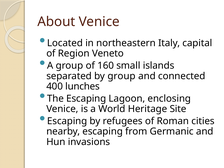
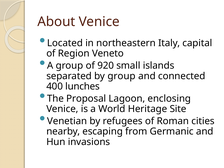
160: 160 -> 920 (106, 66)
The Escaping: Escaping -> Proposal (86, 99)
Escaping: Escaping -> Venetian (67, 121)
